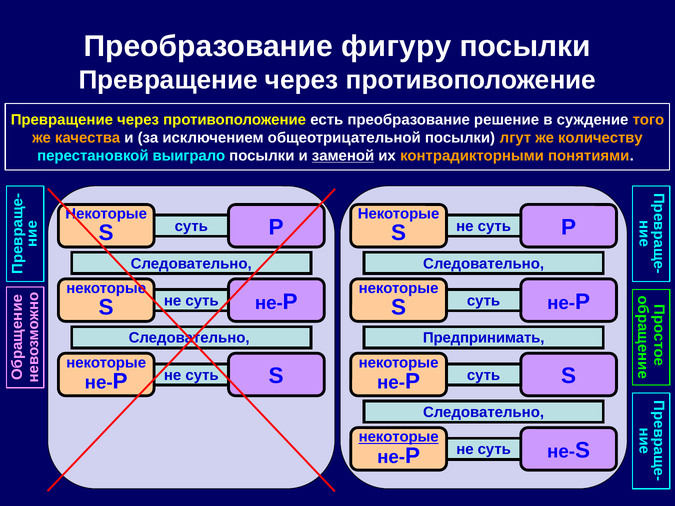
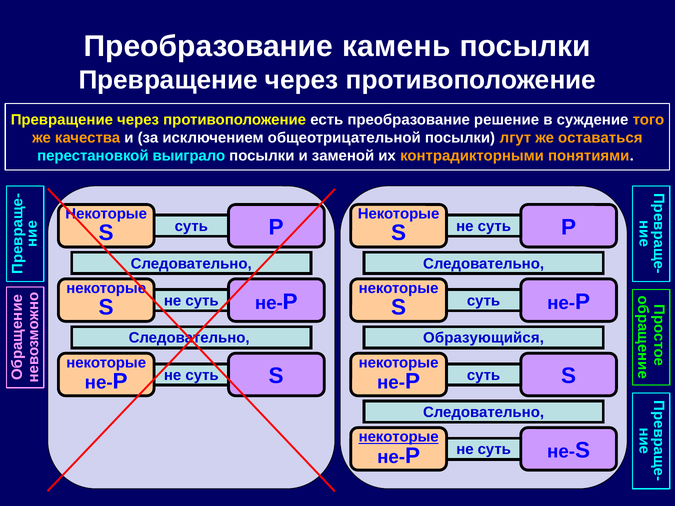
фигуру: фигуру -> камень (396, 46)
количеству: количеству -> оставаться (600, 138)
заменой underline: present -> none (343, 156)
Предпринимать: Предпринимать -> Образующийся (484, 338)
